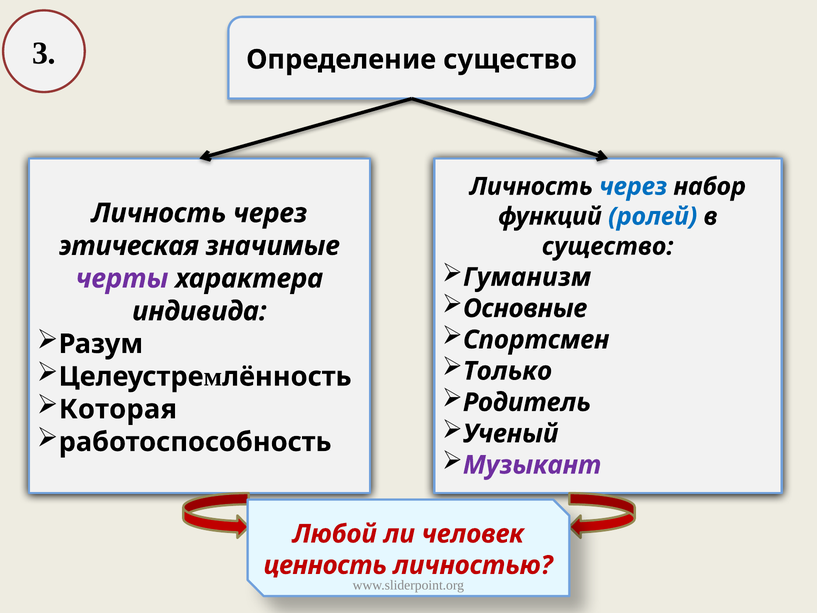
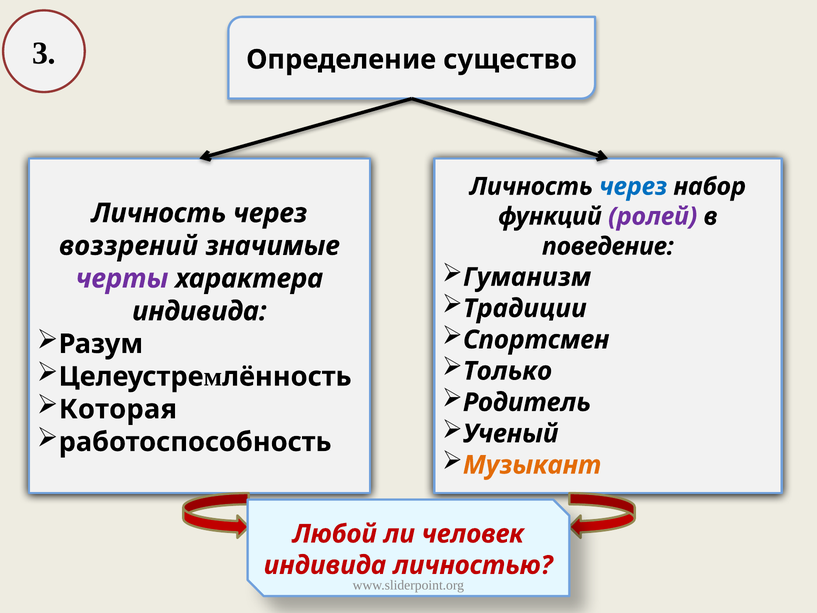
ролей colour: blue -> purple (653, 216)
этическая: этическая -> воззрений (129, 246)
существо: существо -> поведение (608, 246)
Основные: Основные -> Традиции (525, 308)
Музыкант colour: purple -> orange (532, 465)
ценность: ценность -> индивида (325, 565)
